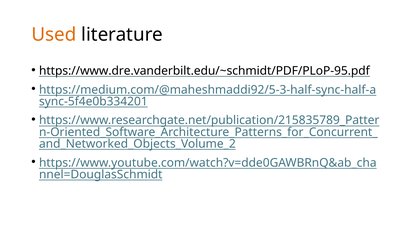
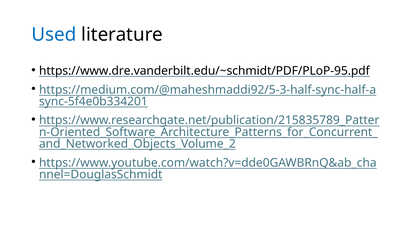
Used colour: orange -> blue (54, 35)
